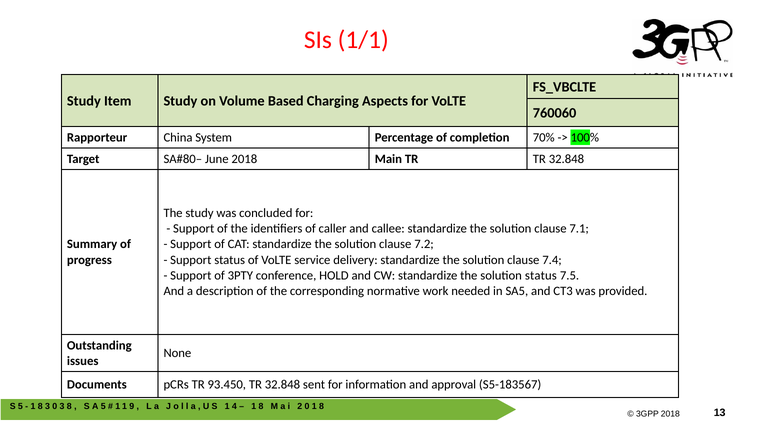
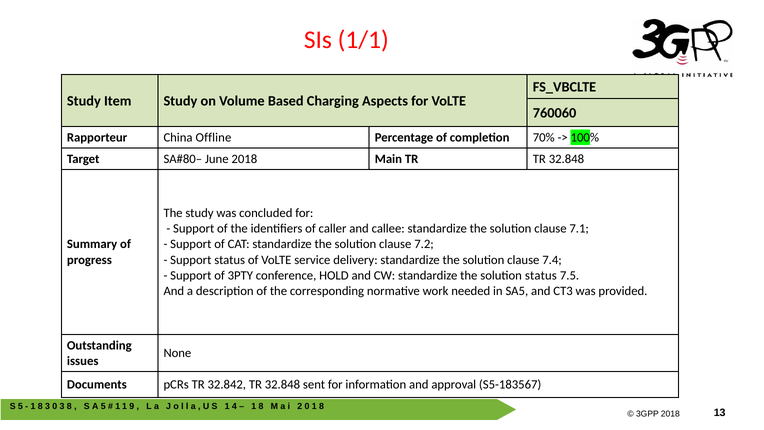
System: System -> Offline (213, 137)
93.450: 93.450 -> 32.842 (227, 384)
